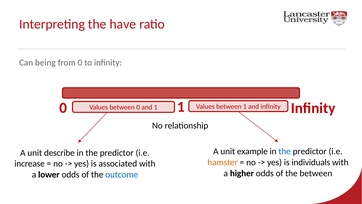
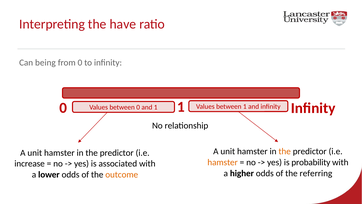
example: example -> hamster (252, 151)
the colour: blue -> orange (285, 151)
describe: describe -> hamster (59, 153)
individuals: individuals -> probability (311, 162)
the between: between -> referring (316, 173)
outcome colour: blue -> orange (122, 174)
